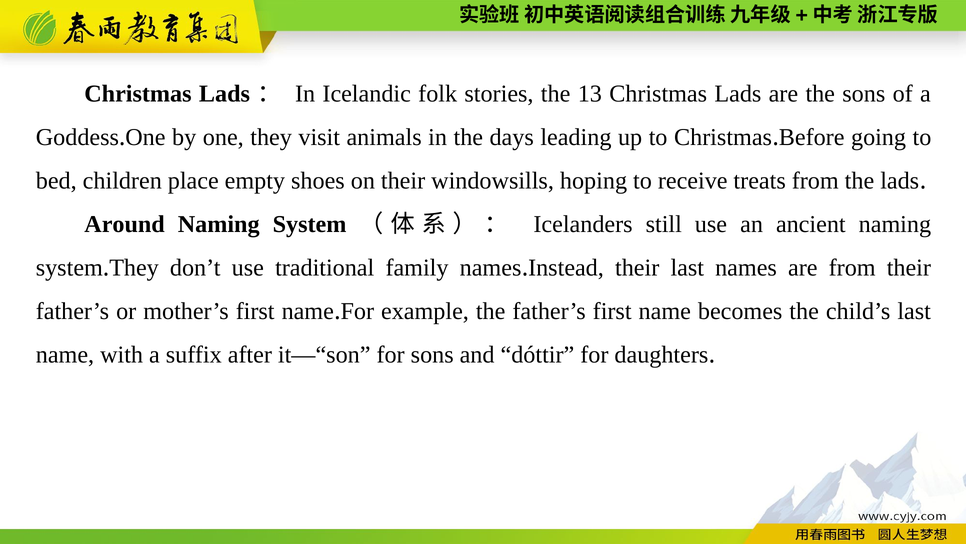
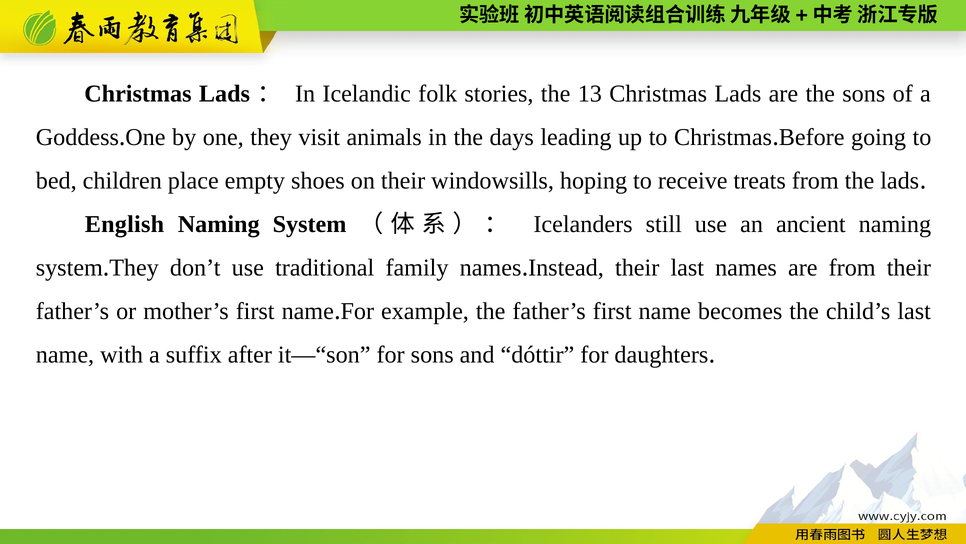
Around: Around -> English (124, 224)
